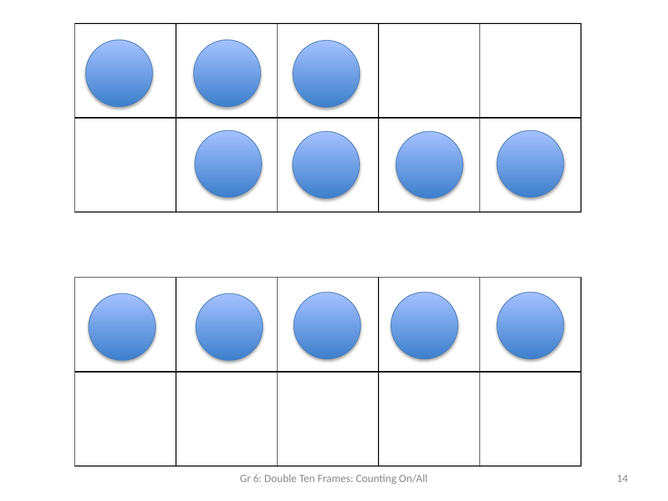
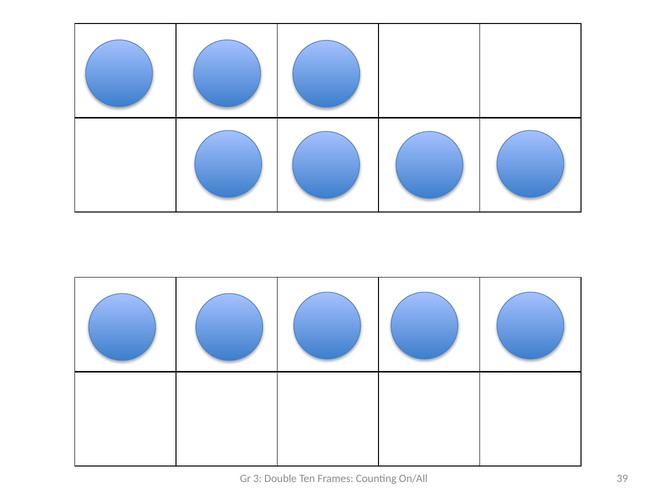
6: 6 -> 3 (258, 478)
14: 14 -> 39 (622, 478)
